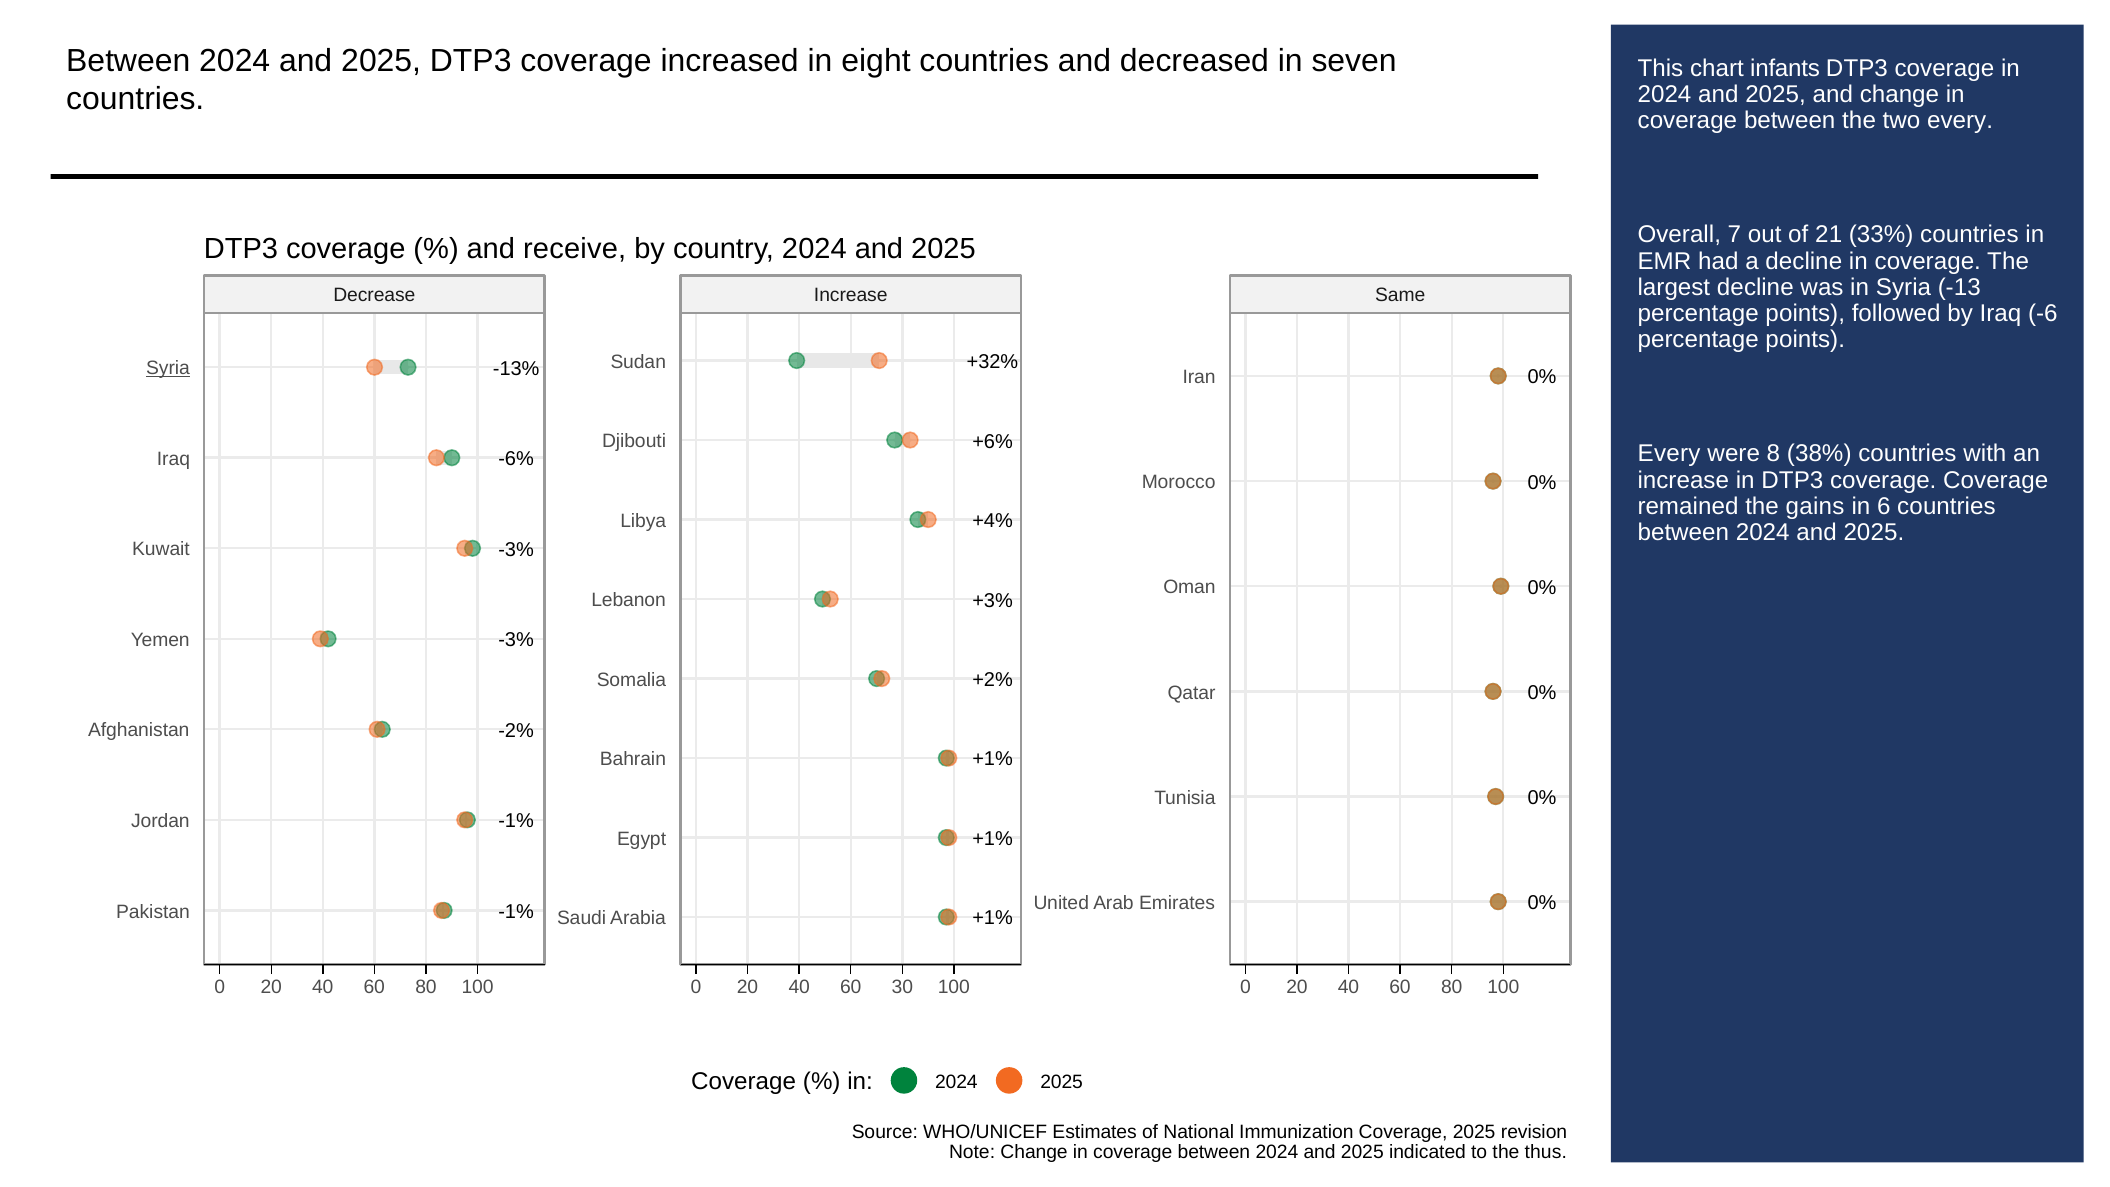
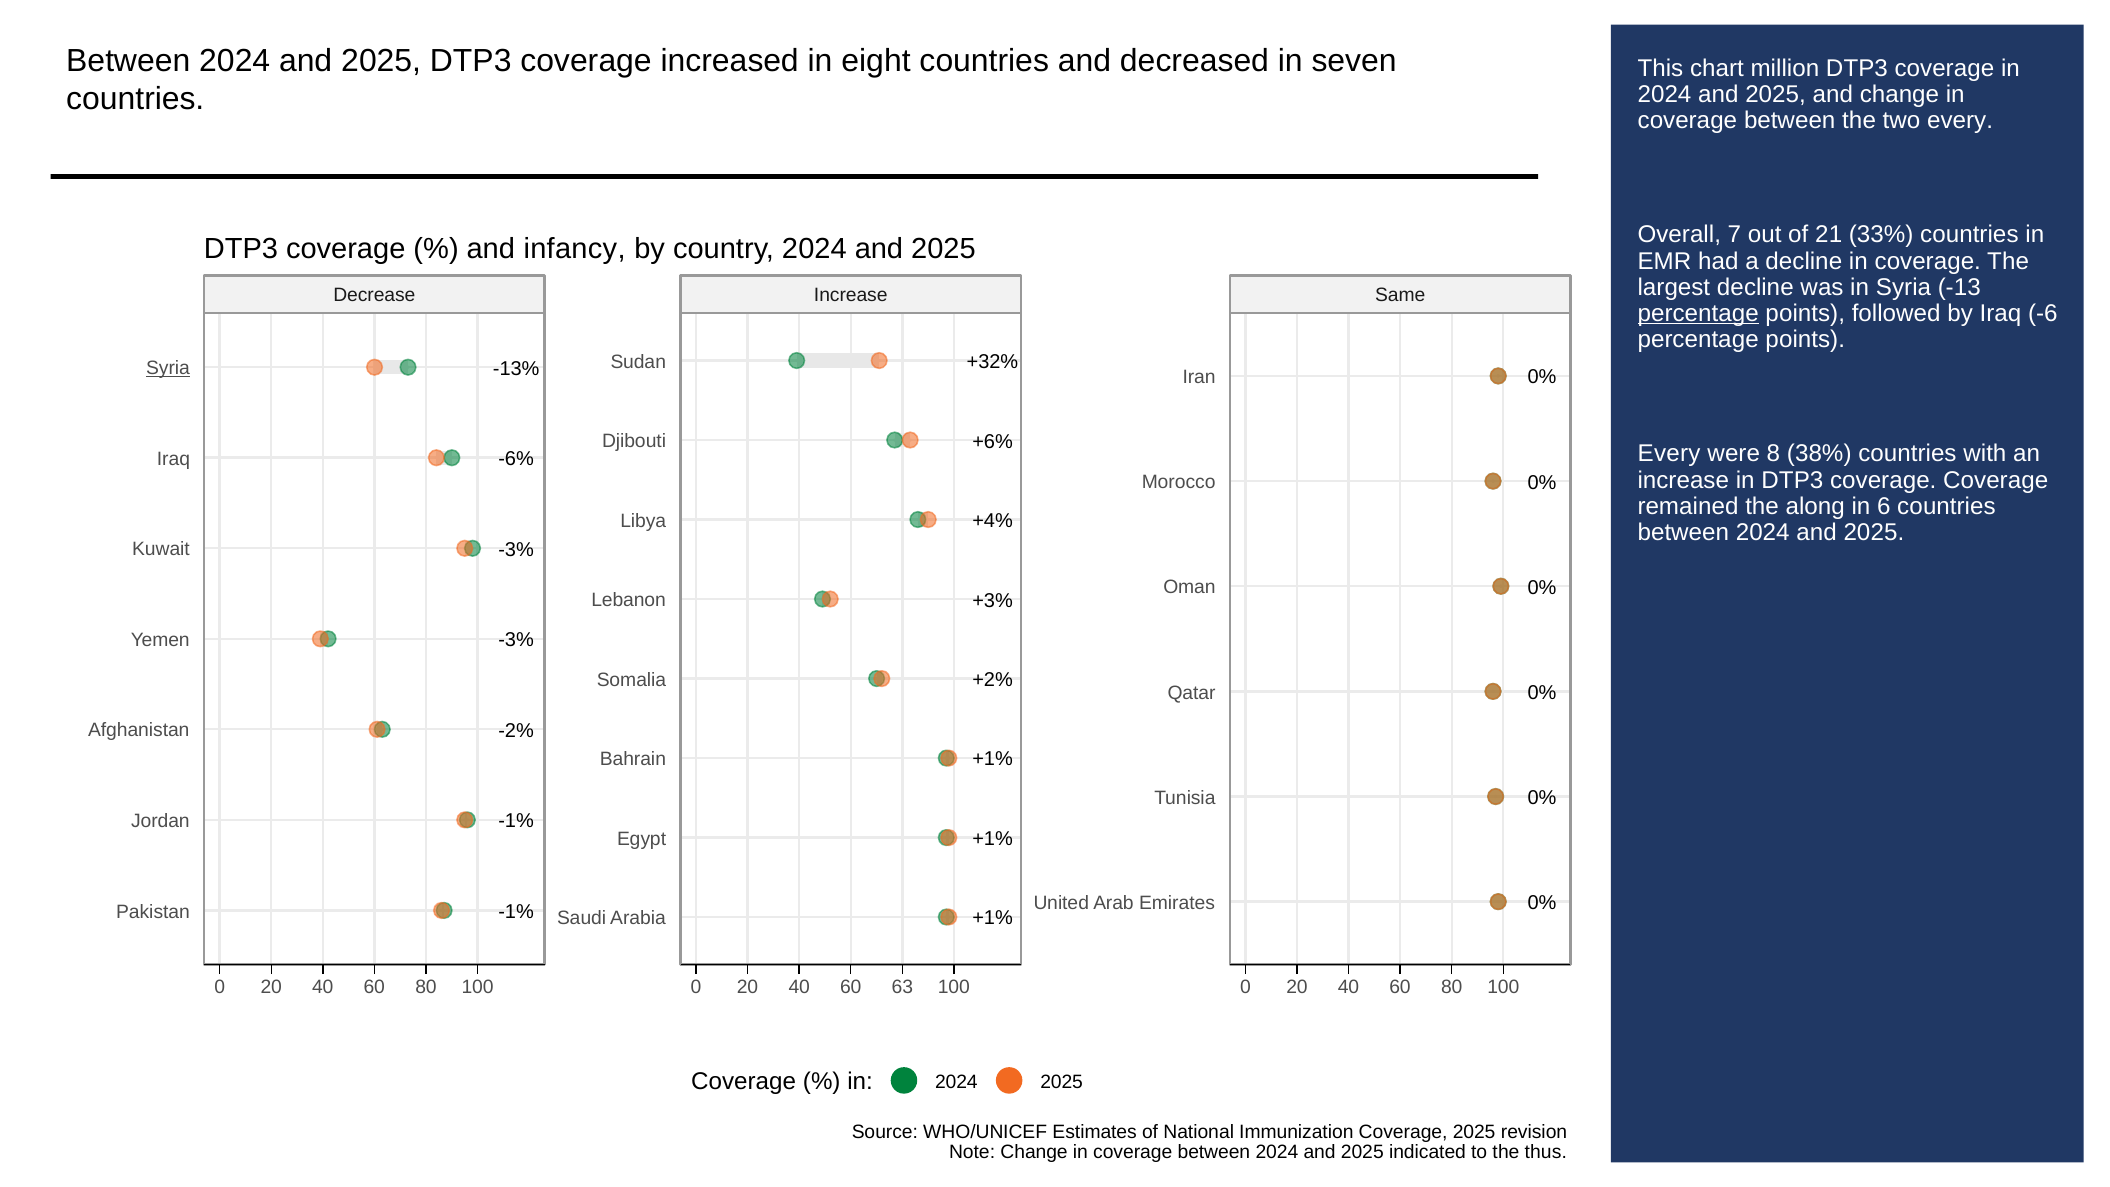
infants: infants -> million (1785, 68)
receive: receive -> infancy (575, 249)
percentage underline: none -> present (1698, 313)
gains: gains -> along (1815, 506)
30: 30 -> 63 (902, 987)
